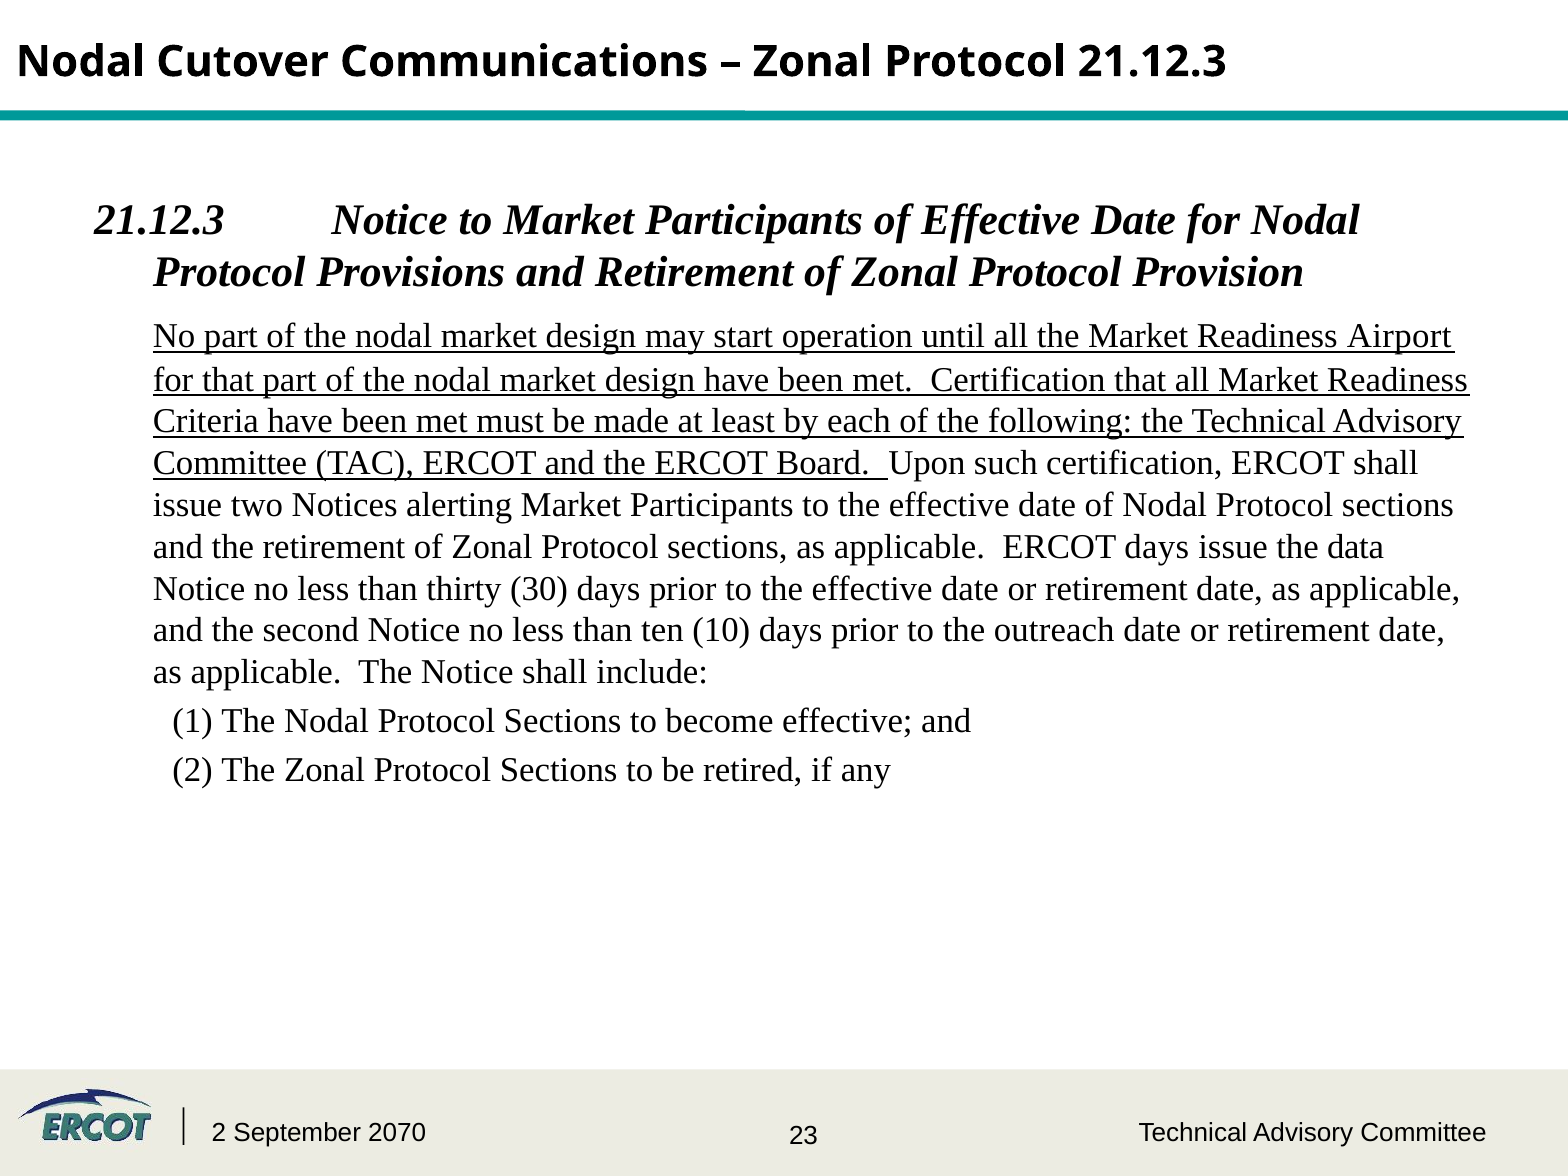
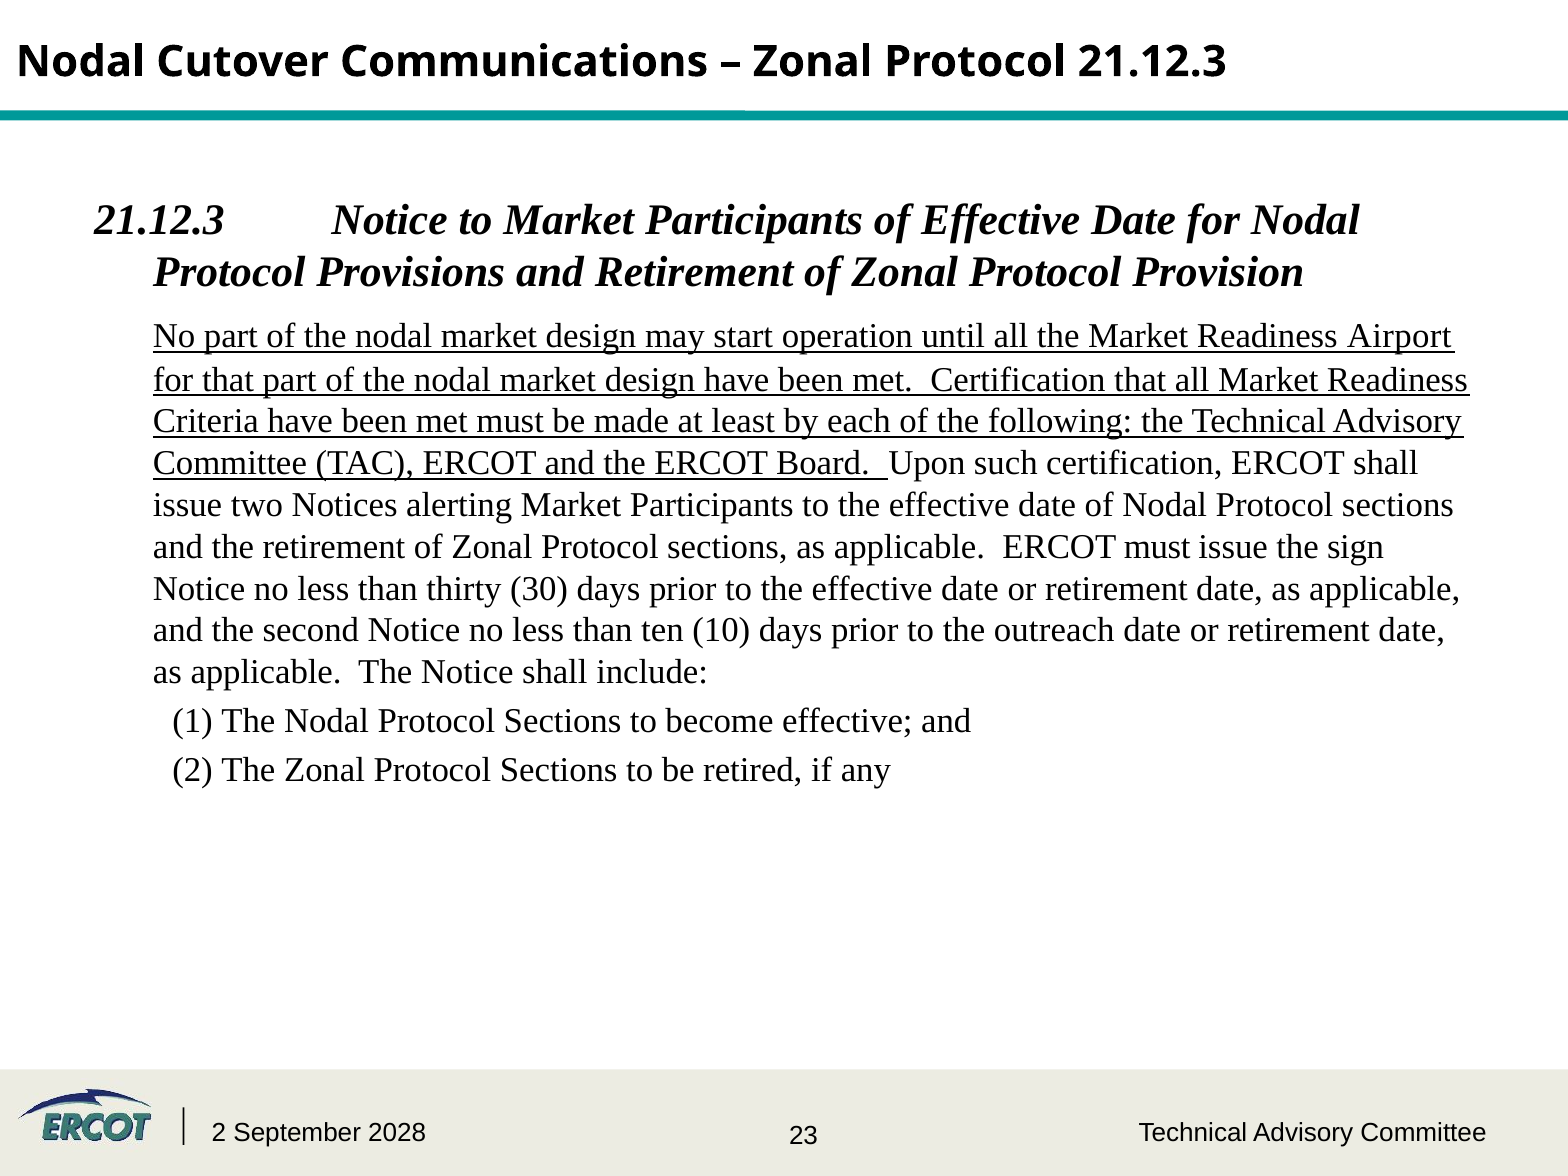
ERCOT days: days -> must (1157, 547)
data: data -> sign (1356, 547)
2070: 2070 -> 2028 (397, 1133)
